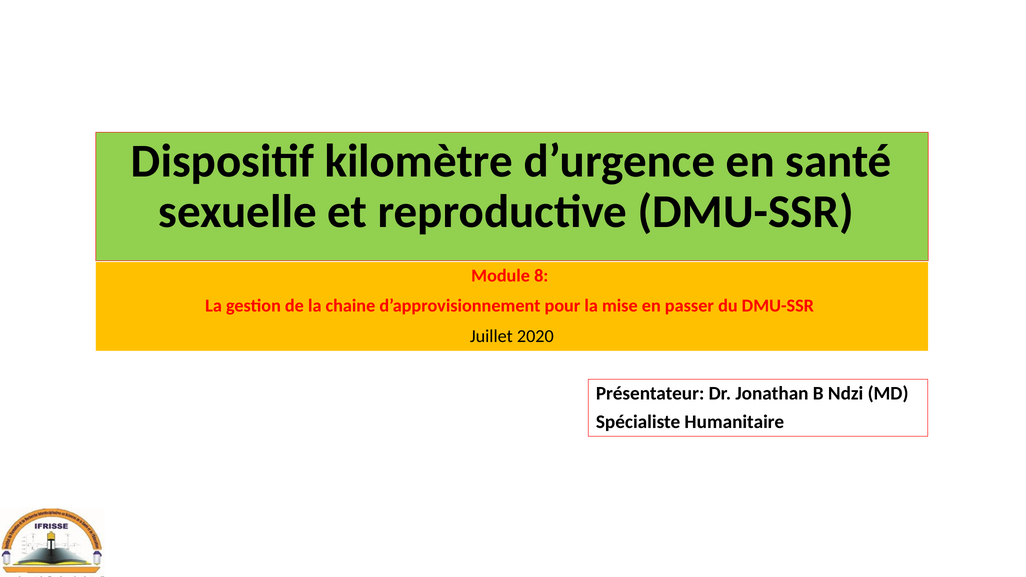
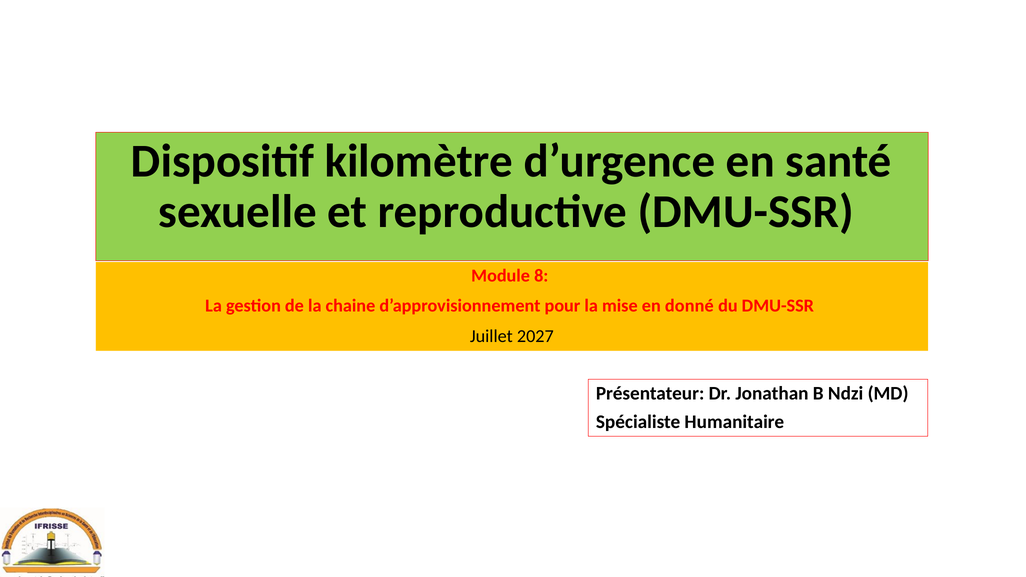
passer: passer -> donné (689, 306)
2020: 2020 -> 2027 (535, 336)
